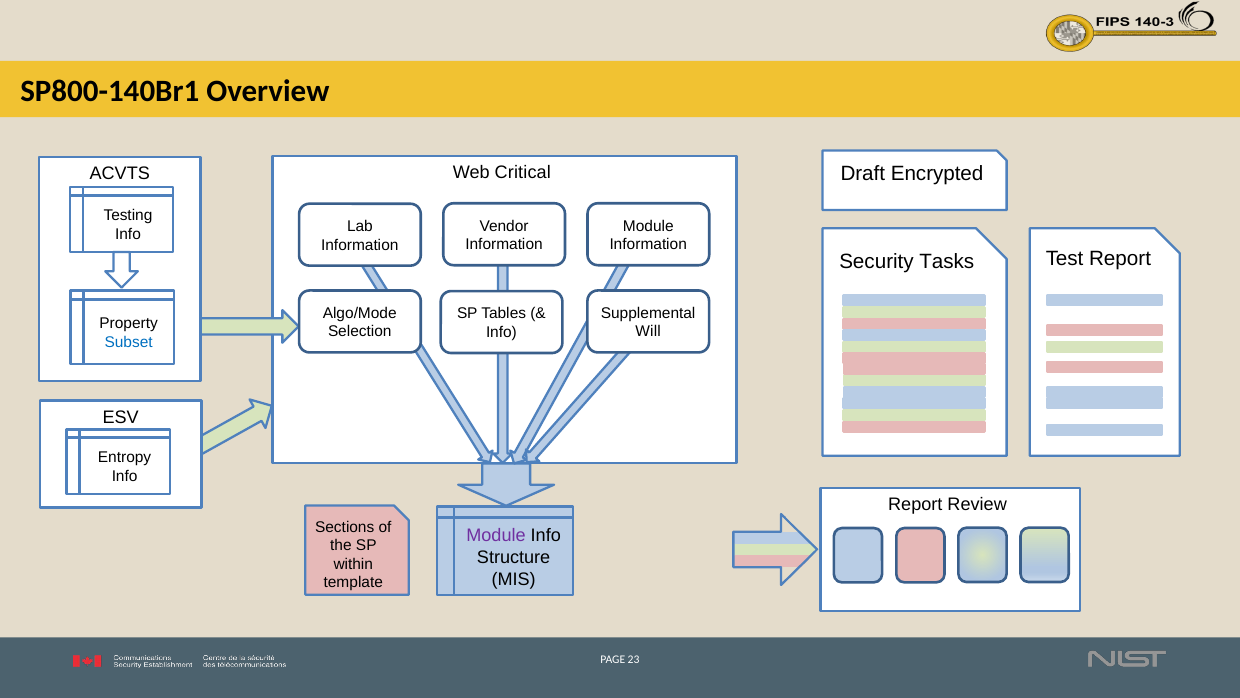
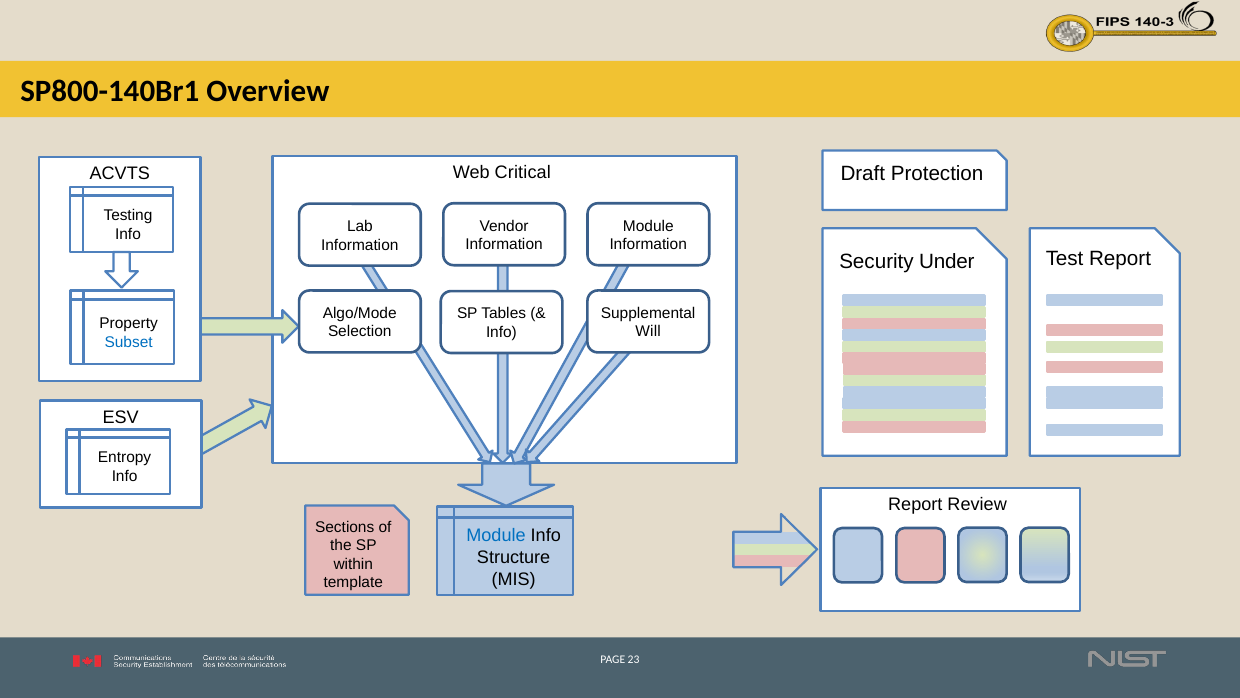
Encrypted: Encrypted -> Protection (937, 174)
Tasks: Tasks -> Under (947, 262)
Module colour: purple -> blue (496, 535)
